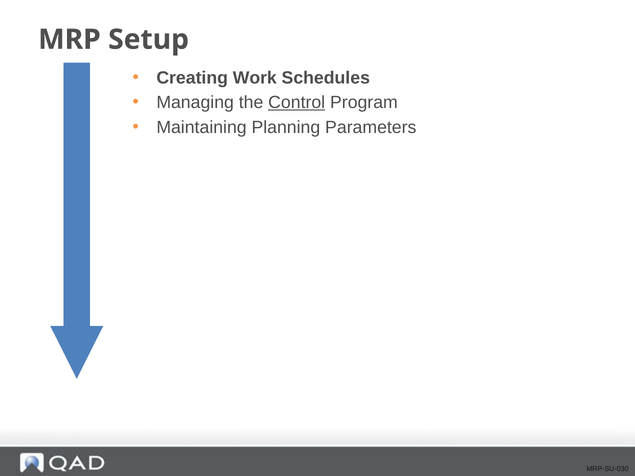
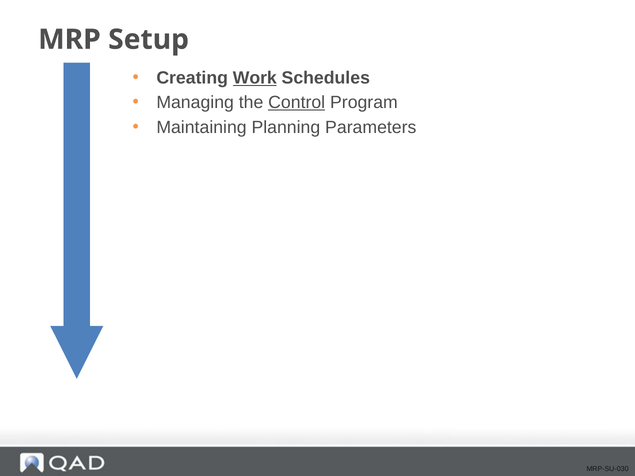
Work underline: none -> present (255, 78)
